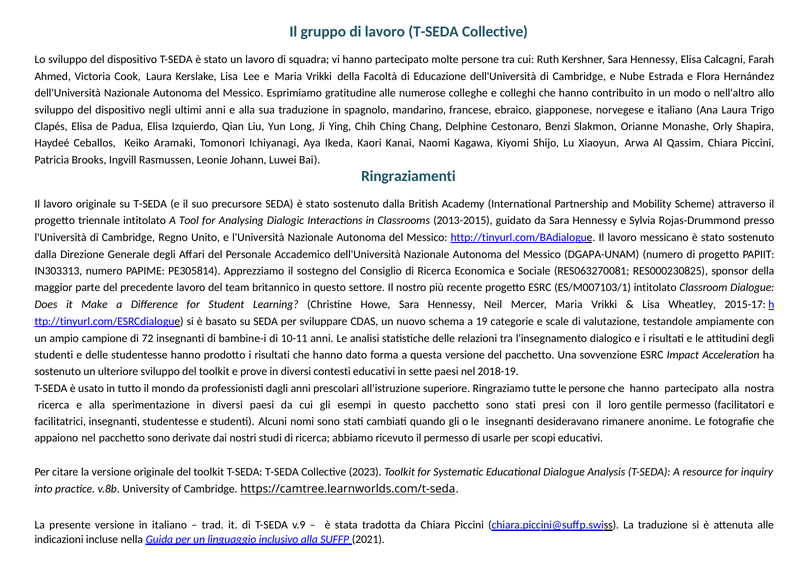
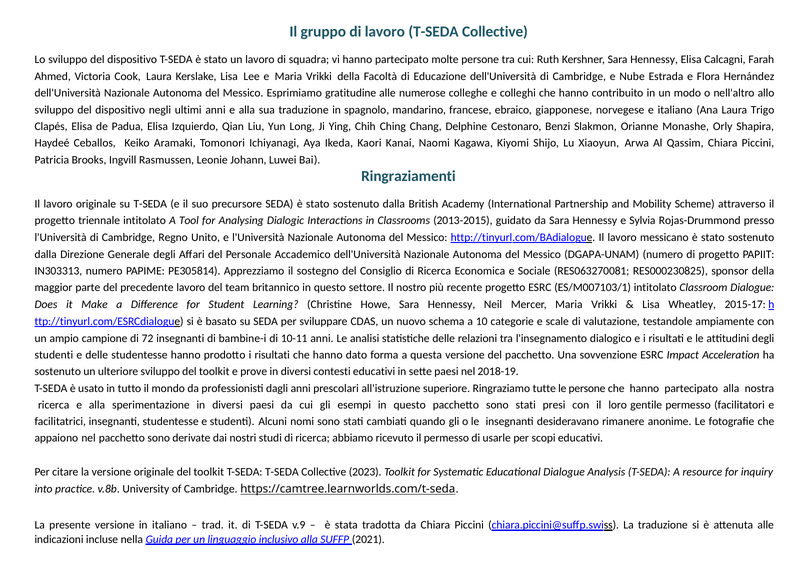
19: 19 -> 10 (482, 322)
